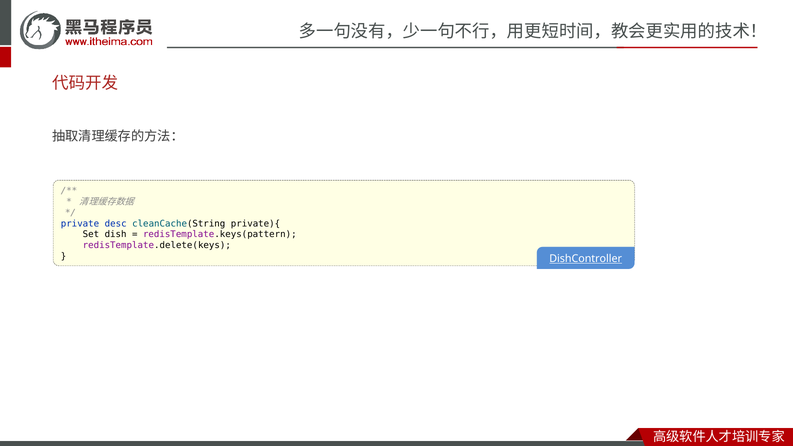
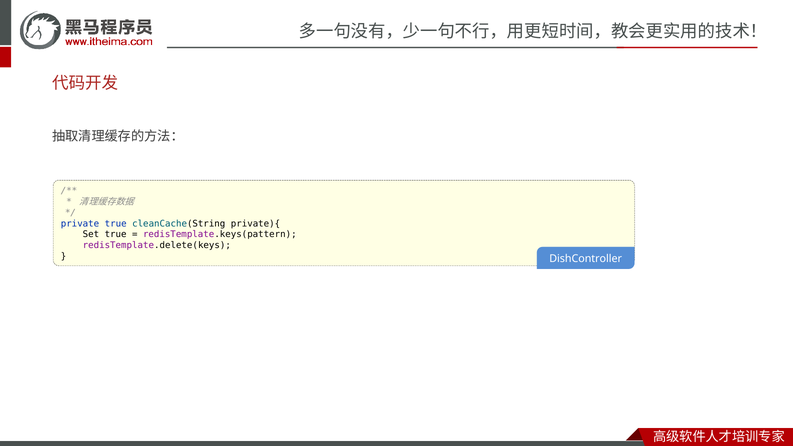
private desc: desc -> true (116, 224)
Set dish: dish -> true (116, 235)
DishController underline: present -> none (586, 259)
